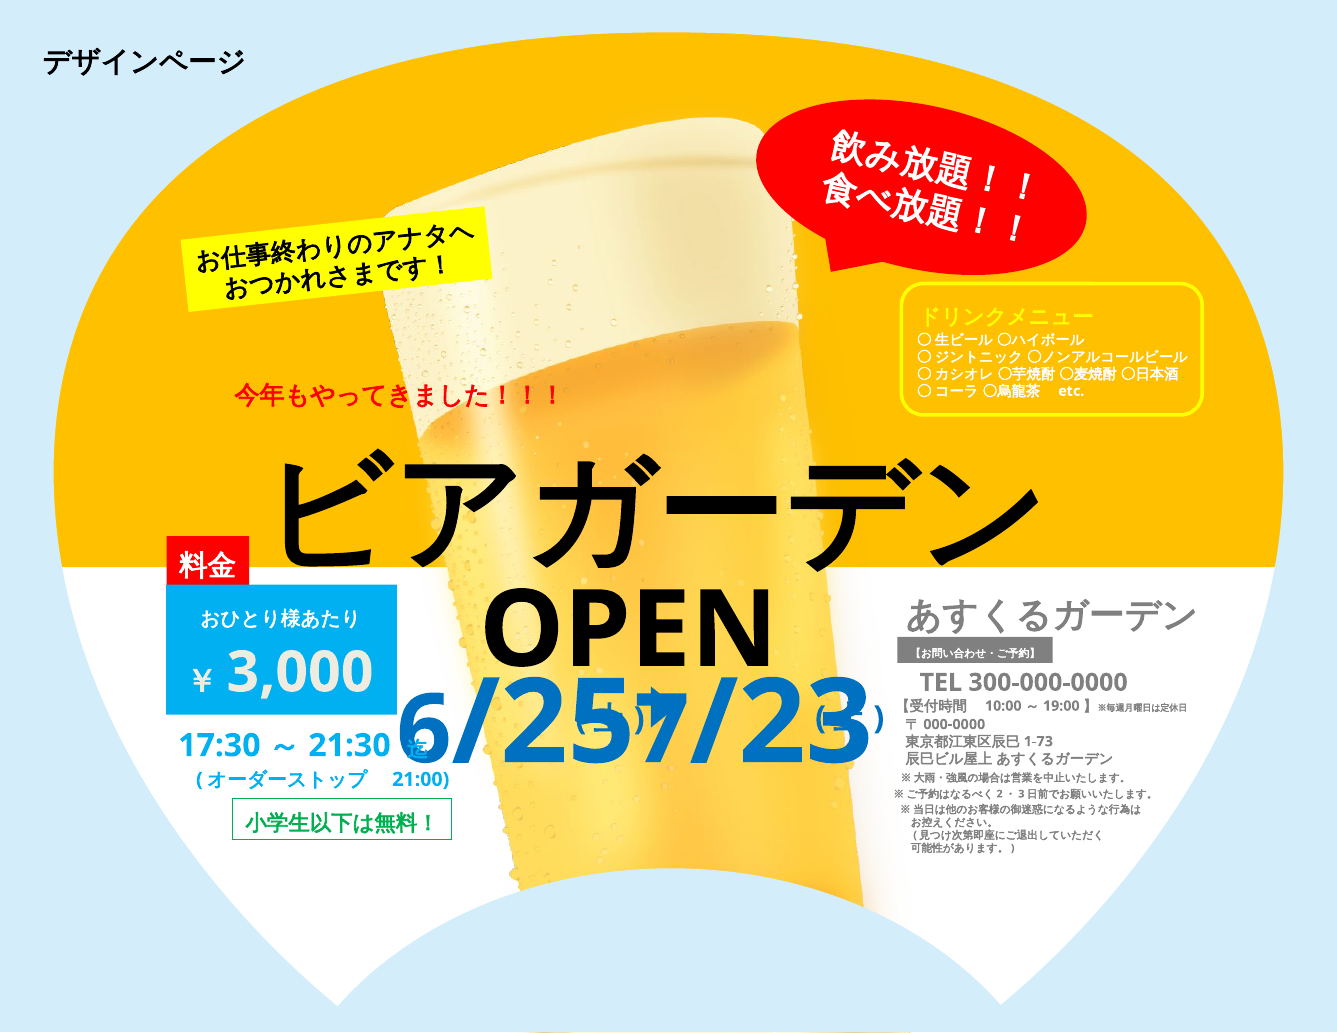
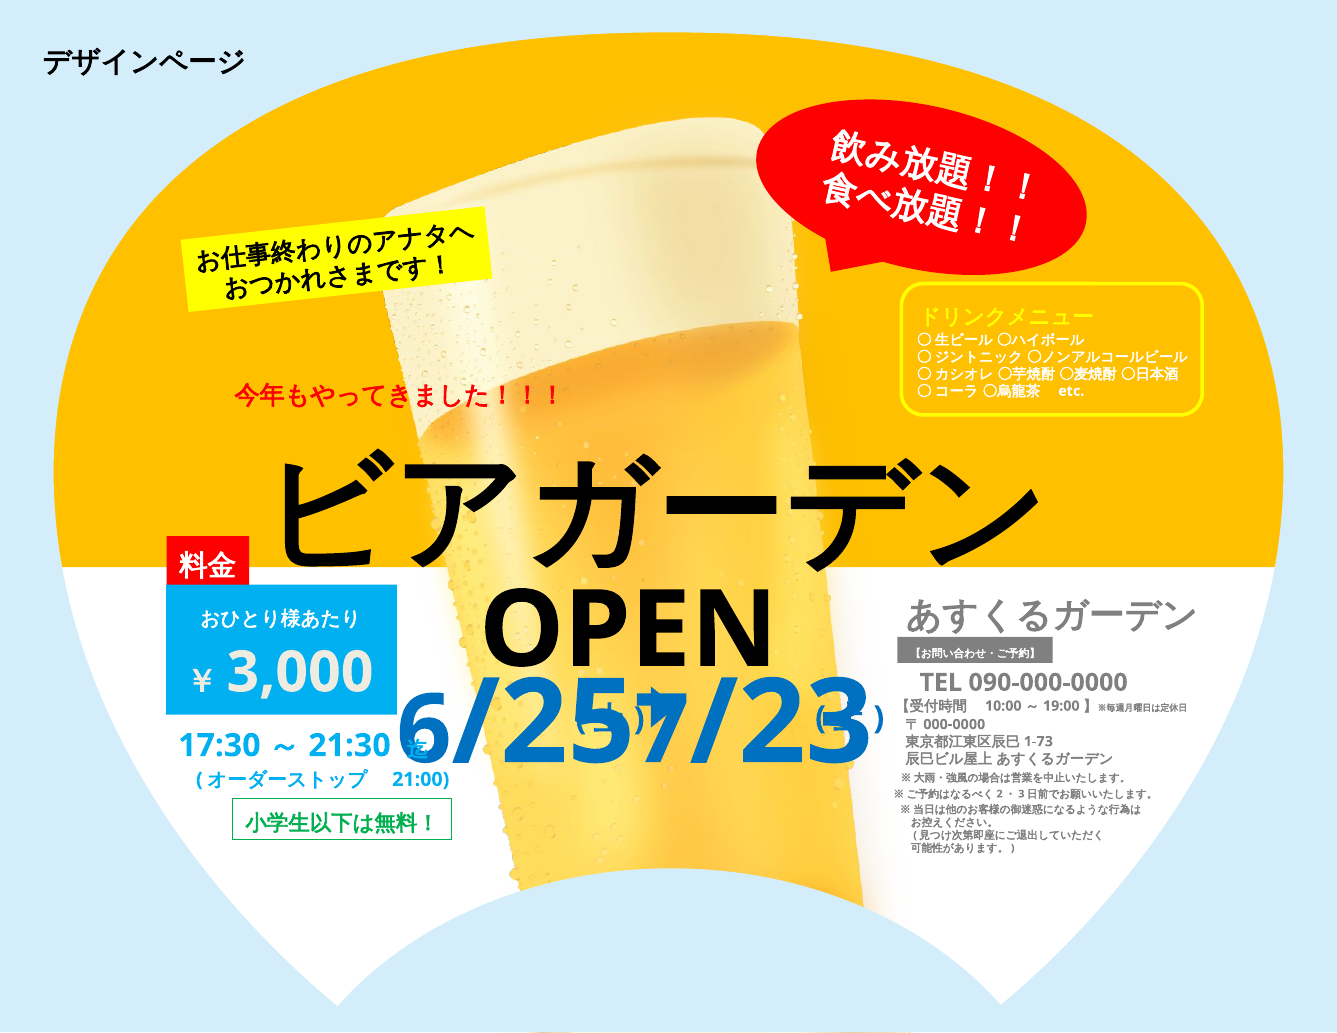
300-000-0000: 300-000-0000 -> 090-000-0000 (1048, 683)
